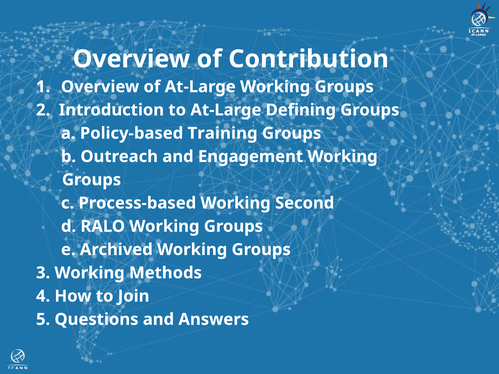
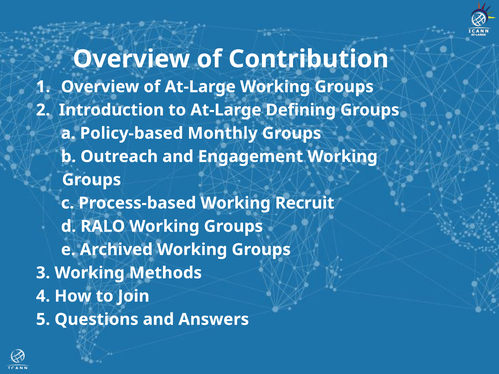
Training: Training -> Monthly (223, 133)
Second: Second -> Recruit (305, 203)
